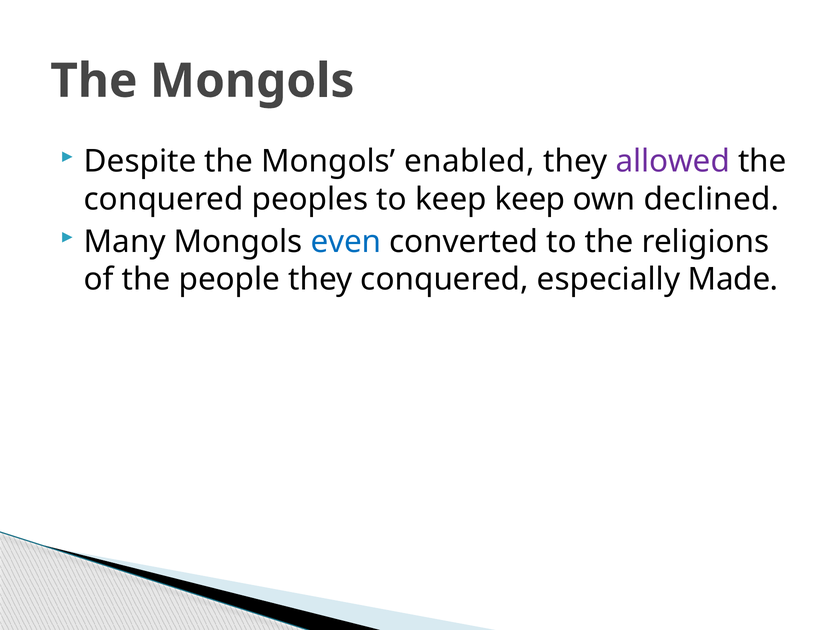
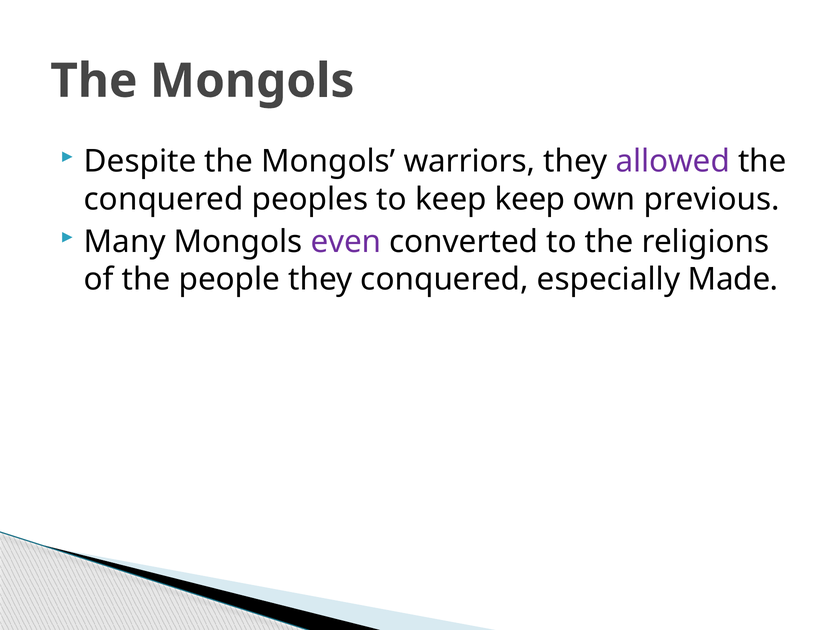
enabled: enabled -> warriors (470, 161)
declined: declined -> previous (712, 199)
even colour: blue -> purple (346, 242)
